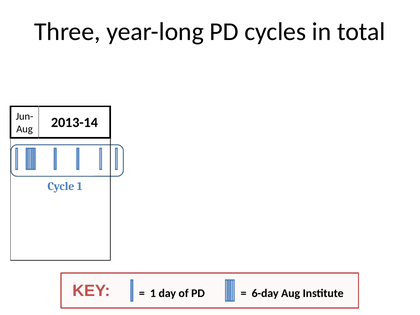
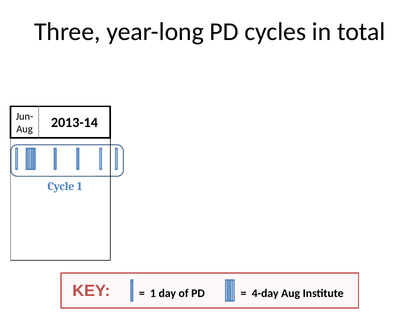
6-day: 6-day -> 4-day (265, 293)
